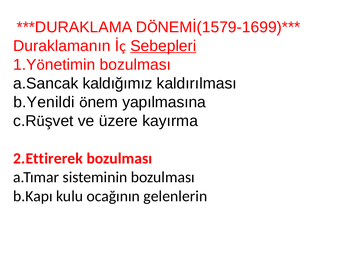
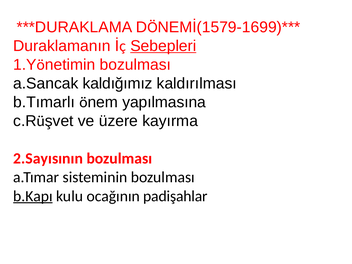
b.Yenildi: b.Yenildi -> b.Tımarlı (44, 102)
2.Ettirerek: 2.Ettirerek -> 2.Sayısının (48, 159)
b.Kapı underline: none -> present (33, 196)
gelenlerin: gelenlerin -> padişahlar (175, 196)
